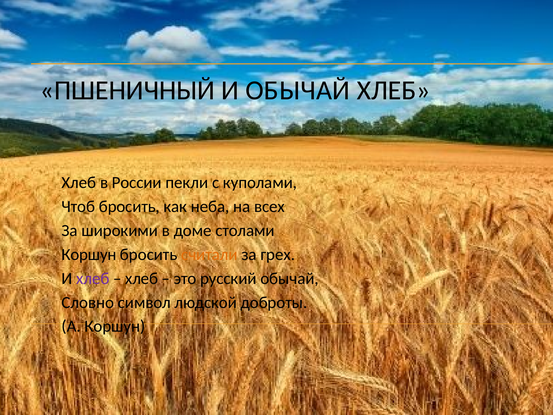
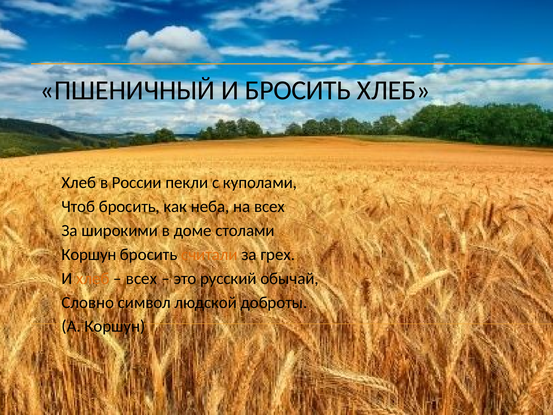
И ОБЫЧАЙ: ОБЫЧАЙ -> БРОСИТЬ (298, 90)
хлеб colour: purple -> orange (93, 278)
хлеб: хлеб -> всех (141, 278)
